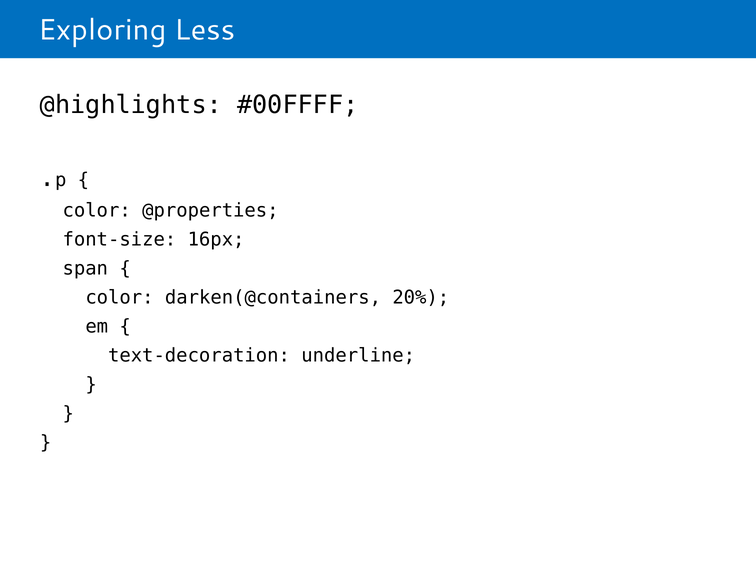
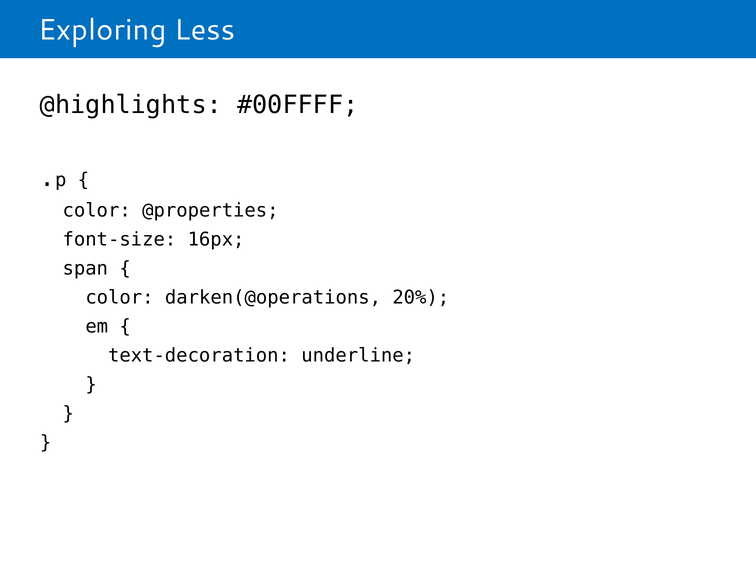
darken(@containers: darken(@containers -> darken(@operations (273, 297)
